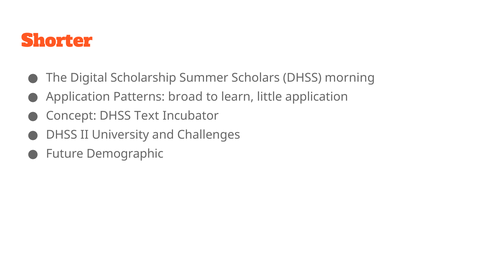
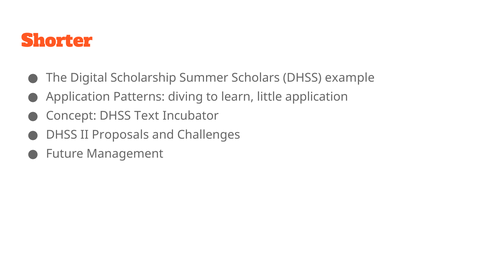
morning: morning -> example (350, 78)
broad: broad -> diving (186, 97)
University: University -> Proposals (120, 135)
Demographic: Demographic -> Management (125, 154)
